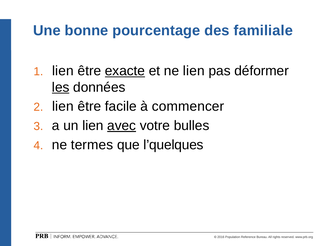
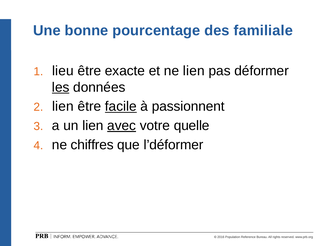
lien: lien -> lieu (63, 71)
exacte underline: present -> none (125, 71)
facile underline: none -> present (121, 106)
commencer: commencer -> passionnent (188, 106)
bulles: bulles -> quelle (192, 125)
termes: termes -> chiffres (92, 144)
l’quelques: l’quelques -> l’déformer (173, 144)
